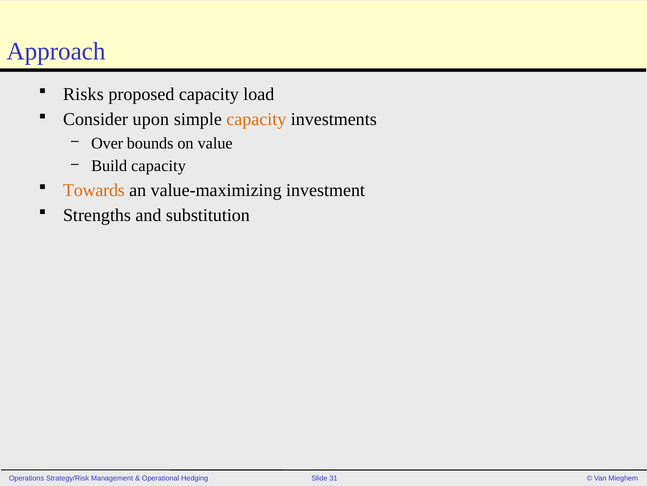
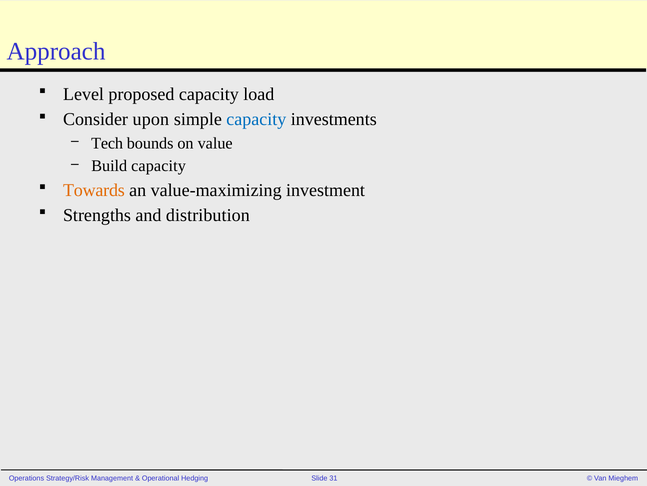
Risks: Risks -> Level (84, 94)
capacity colour: orange -> blue (256, 119)
Over: Over -> Tech (107, 143)
substitution: substitution -> distribution (208, 215)
